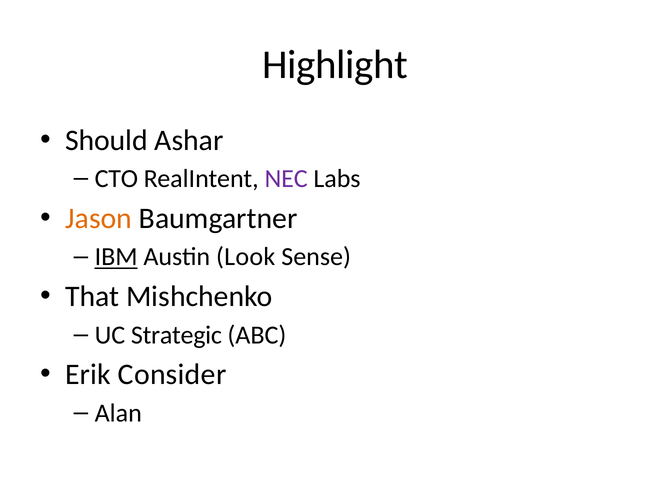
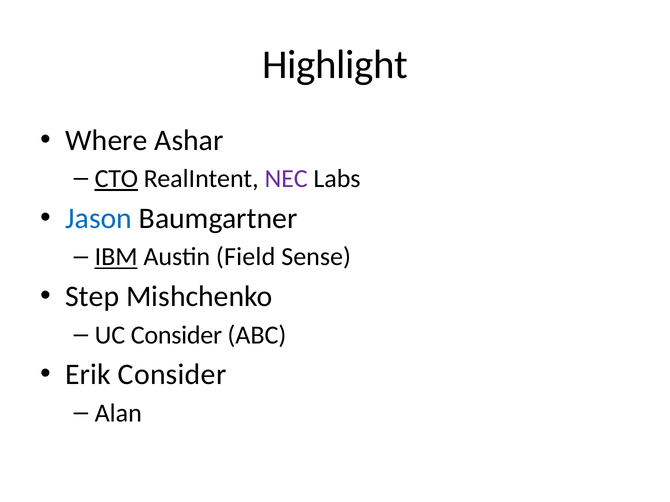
Should: Should -> Where (106, 141)
CTO underline: none -> present (116, 179)
Jason colour: orange -> blue (99, 219)
Look: Look -> Field (246, 257)
That: That -> Step (92, 297)
UC Strategic: Strategic -> Consider (176, 335)
